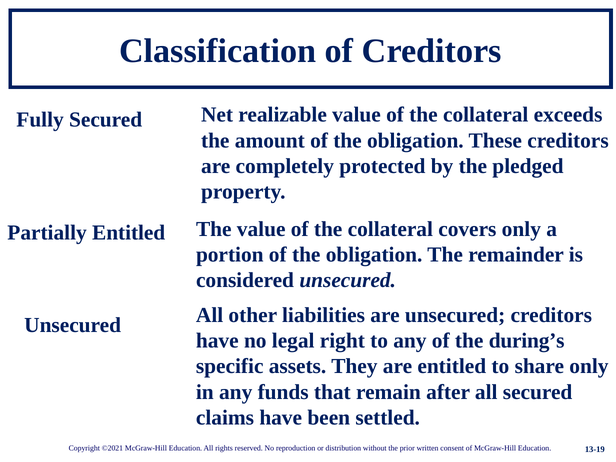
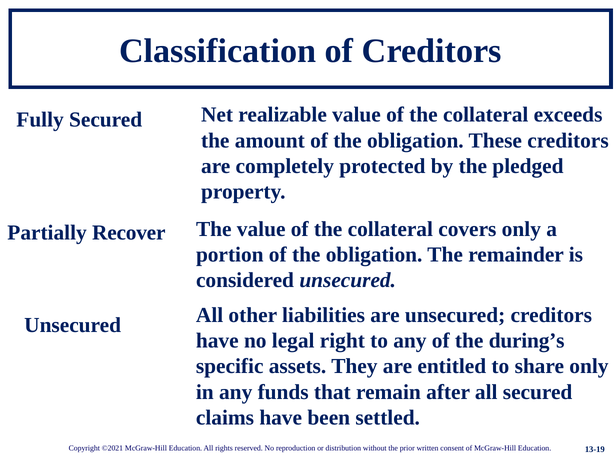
Partially Entitled: Entitled -> Recover (129, 233)
